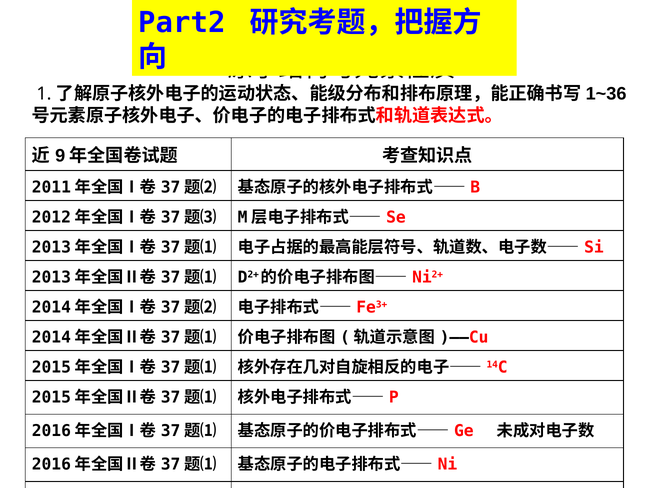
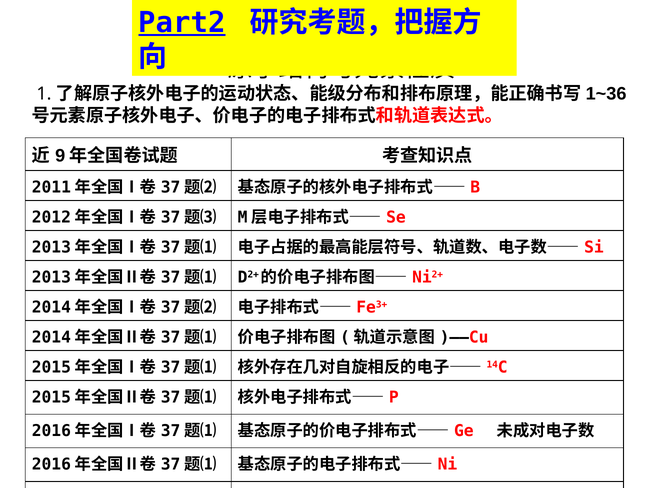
Part2 underline: none -> present (182, 23)
